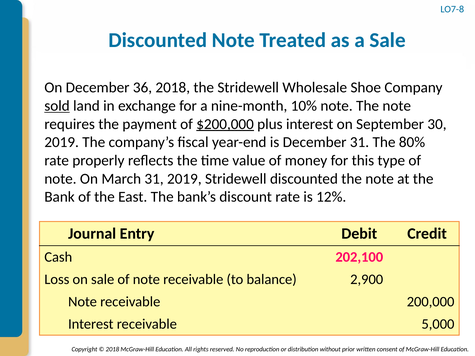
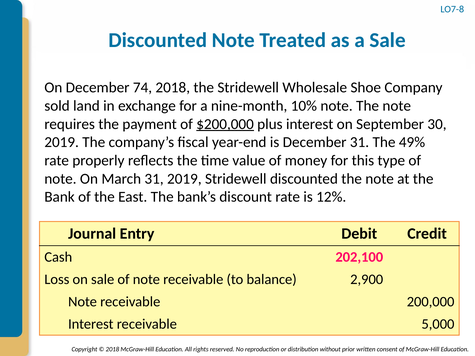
36: 36 -> 74 (142, 88)
sold underline: present -> none (57, 106)
80%: 80% -> 49% (412, 142)
